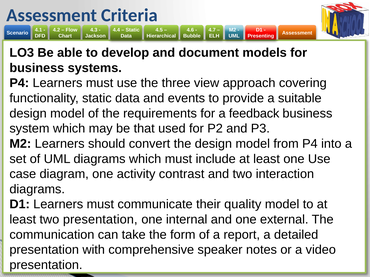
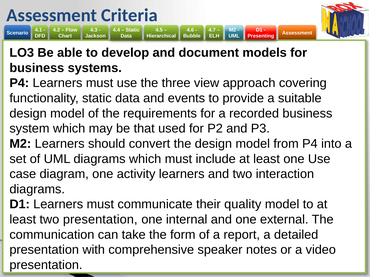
feedback: feedback -> recorded (254, 114)
activity contrast: contrast -> learners (182, 174)
